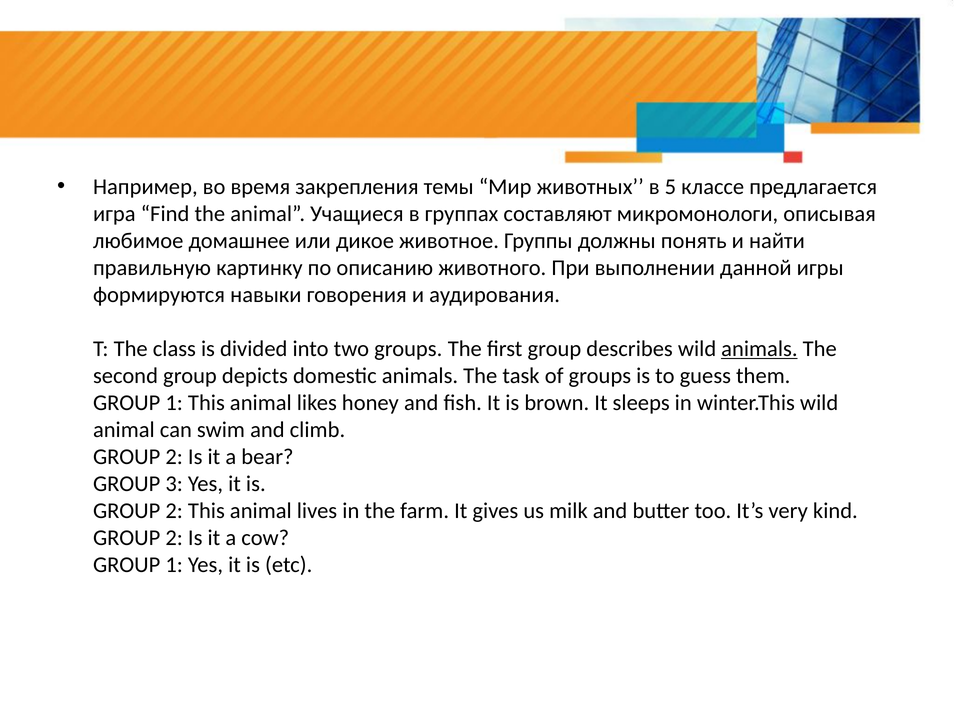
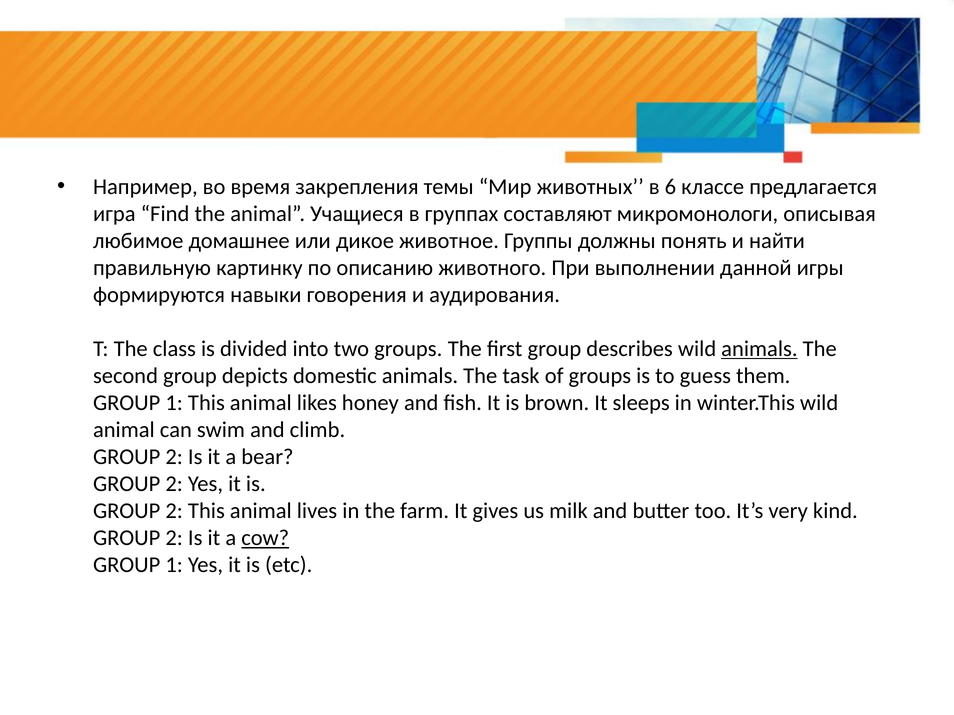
5: 5 -> 6 (670, 187)
3: 3 -> 2 (174, 484)
cow underline: none -> present (265, 538)
